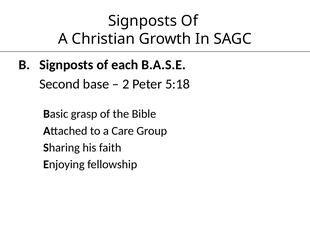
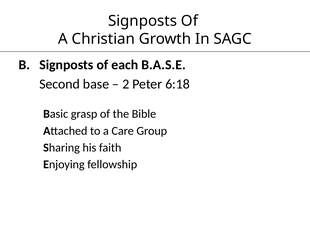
5:18: 5:18 -> 6:18 (178, 84)
